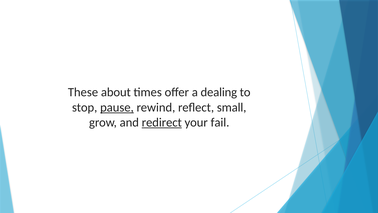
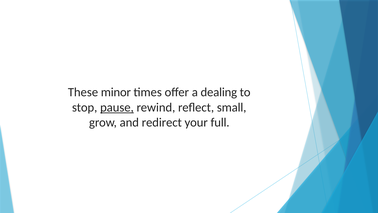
about: about -> minor (116, 92)
redirect underline: present -> none (162, 122)
fail: fail -> full (220, 122)
